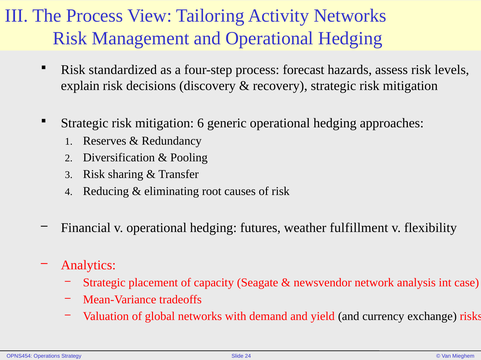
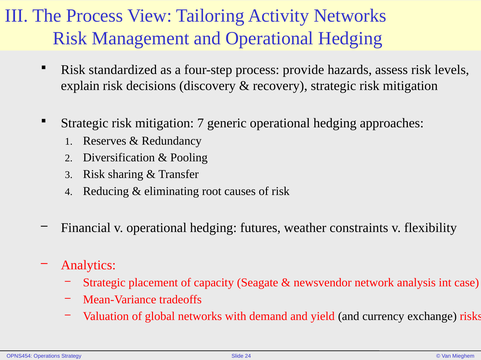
forecast: forecast -> provide (303, 70)
6: 6 -> 7 (201, 123)
fulfillment: fulfillment -> constraints (359, 228)
